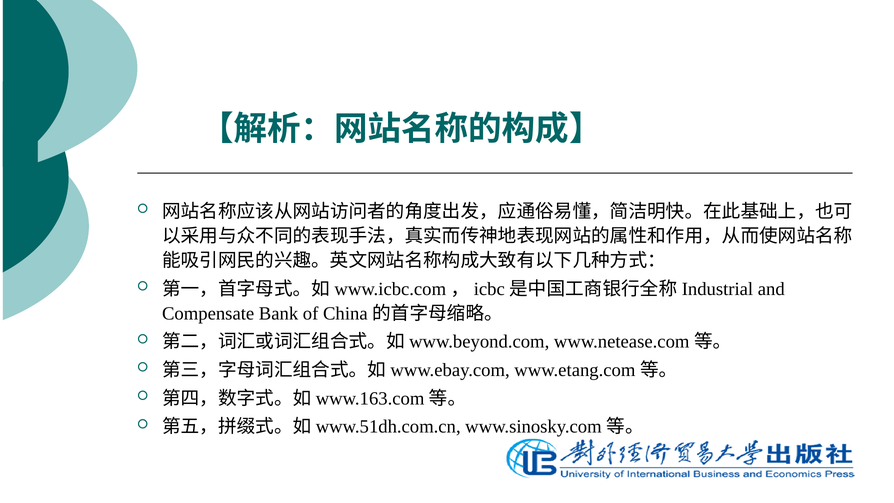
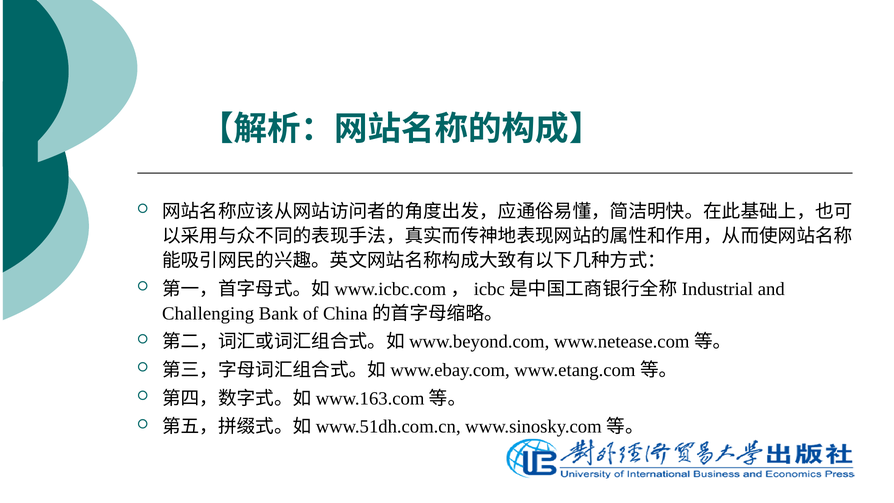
Compensate: Compensate -> Challenging (208, 313)
